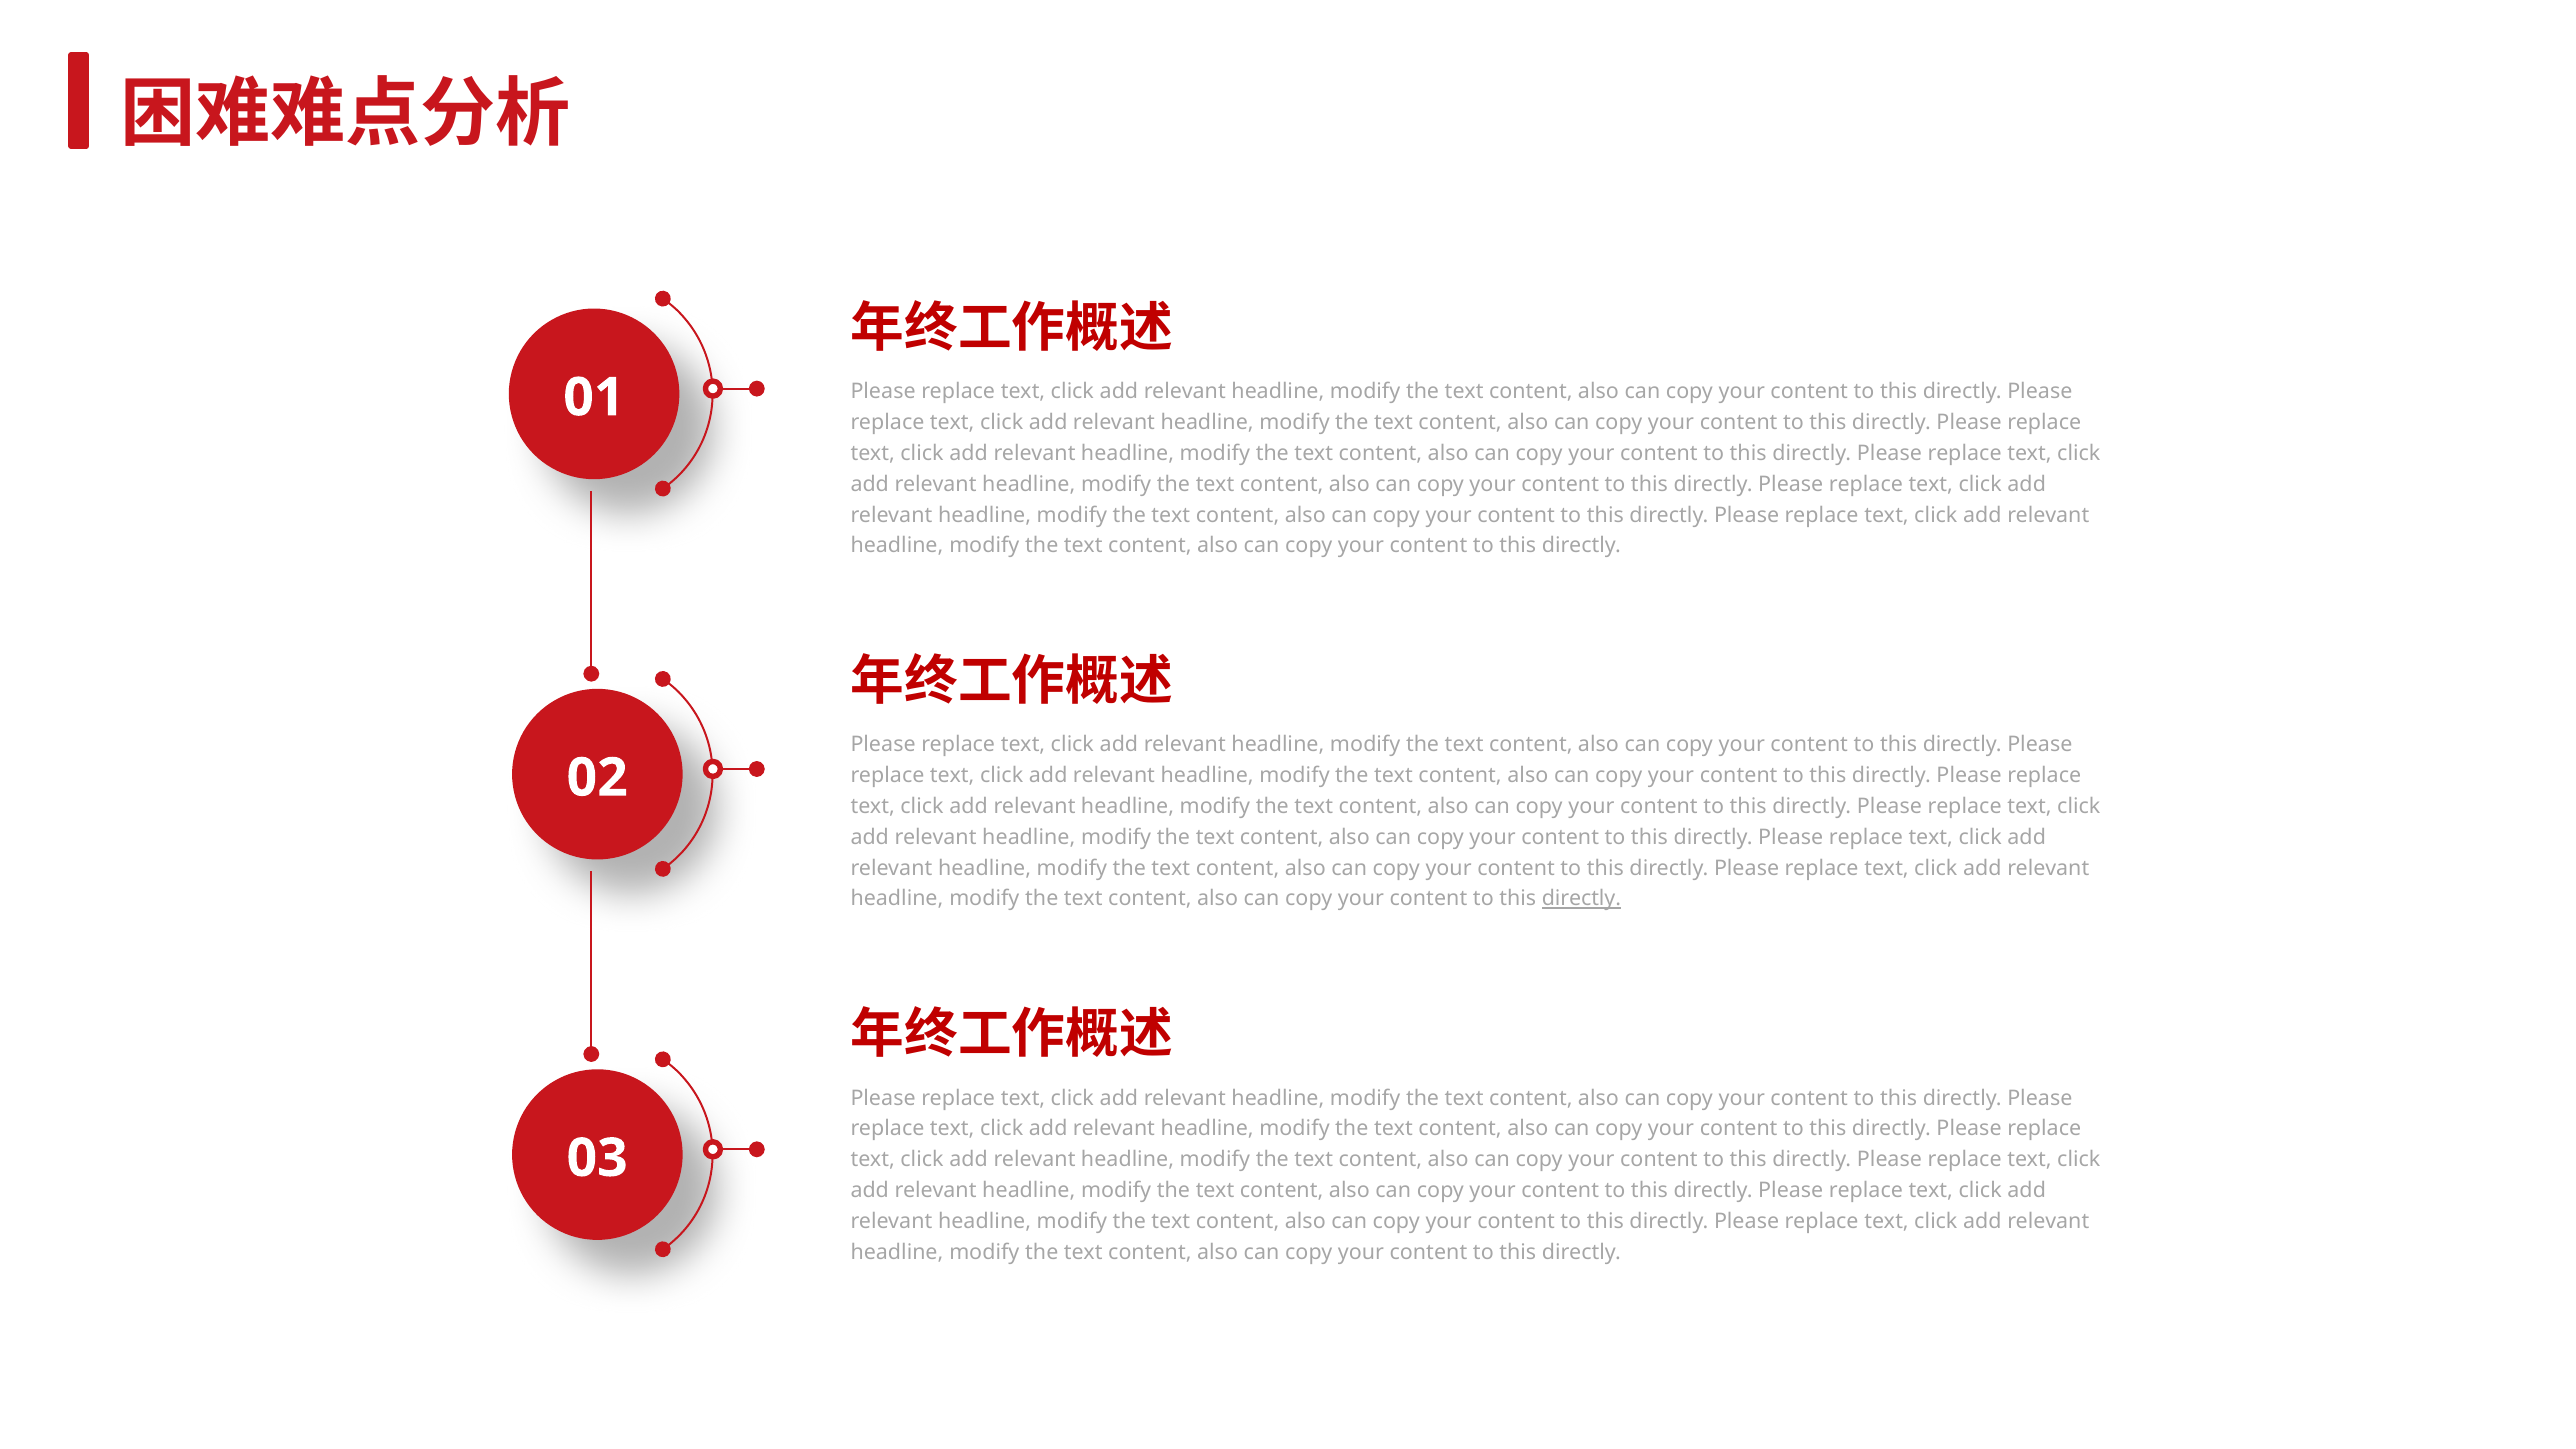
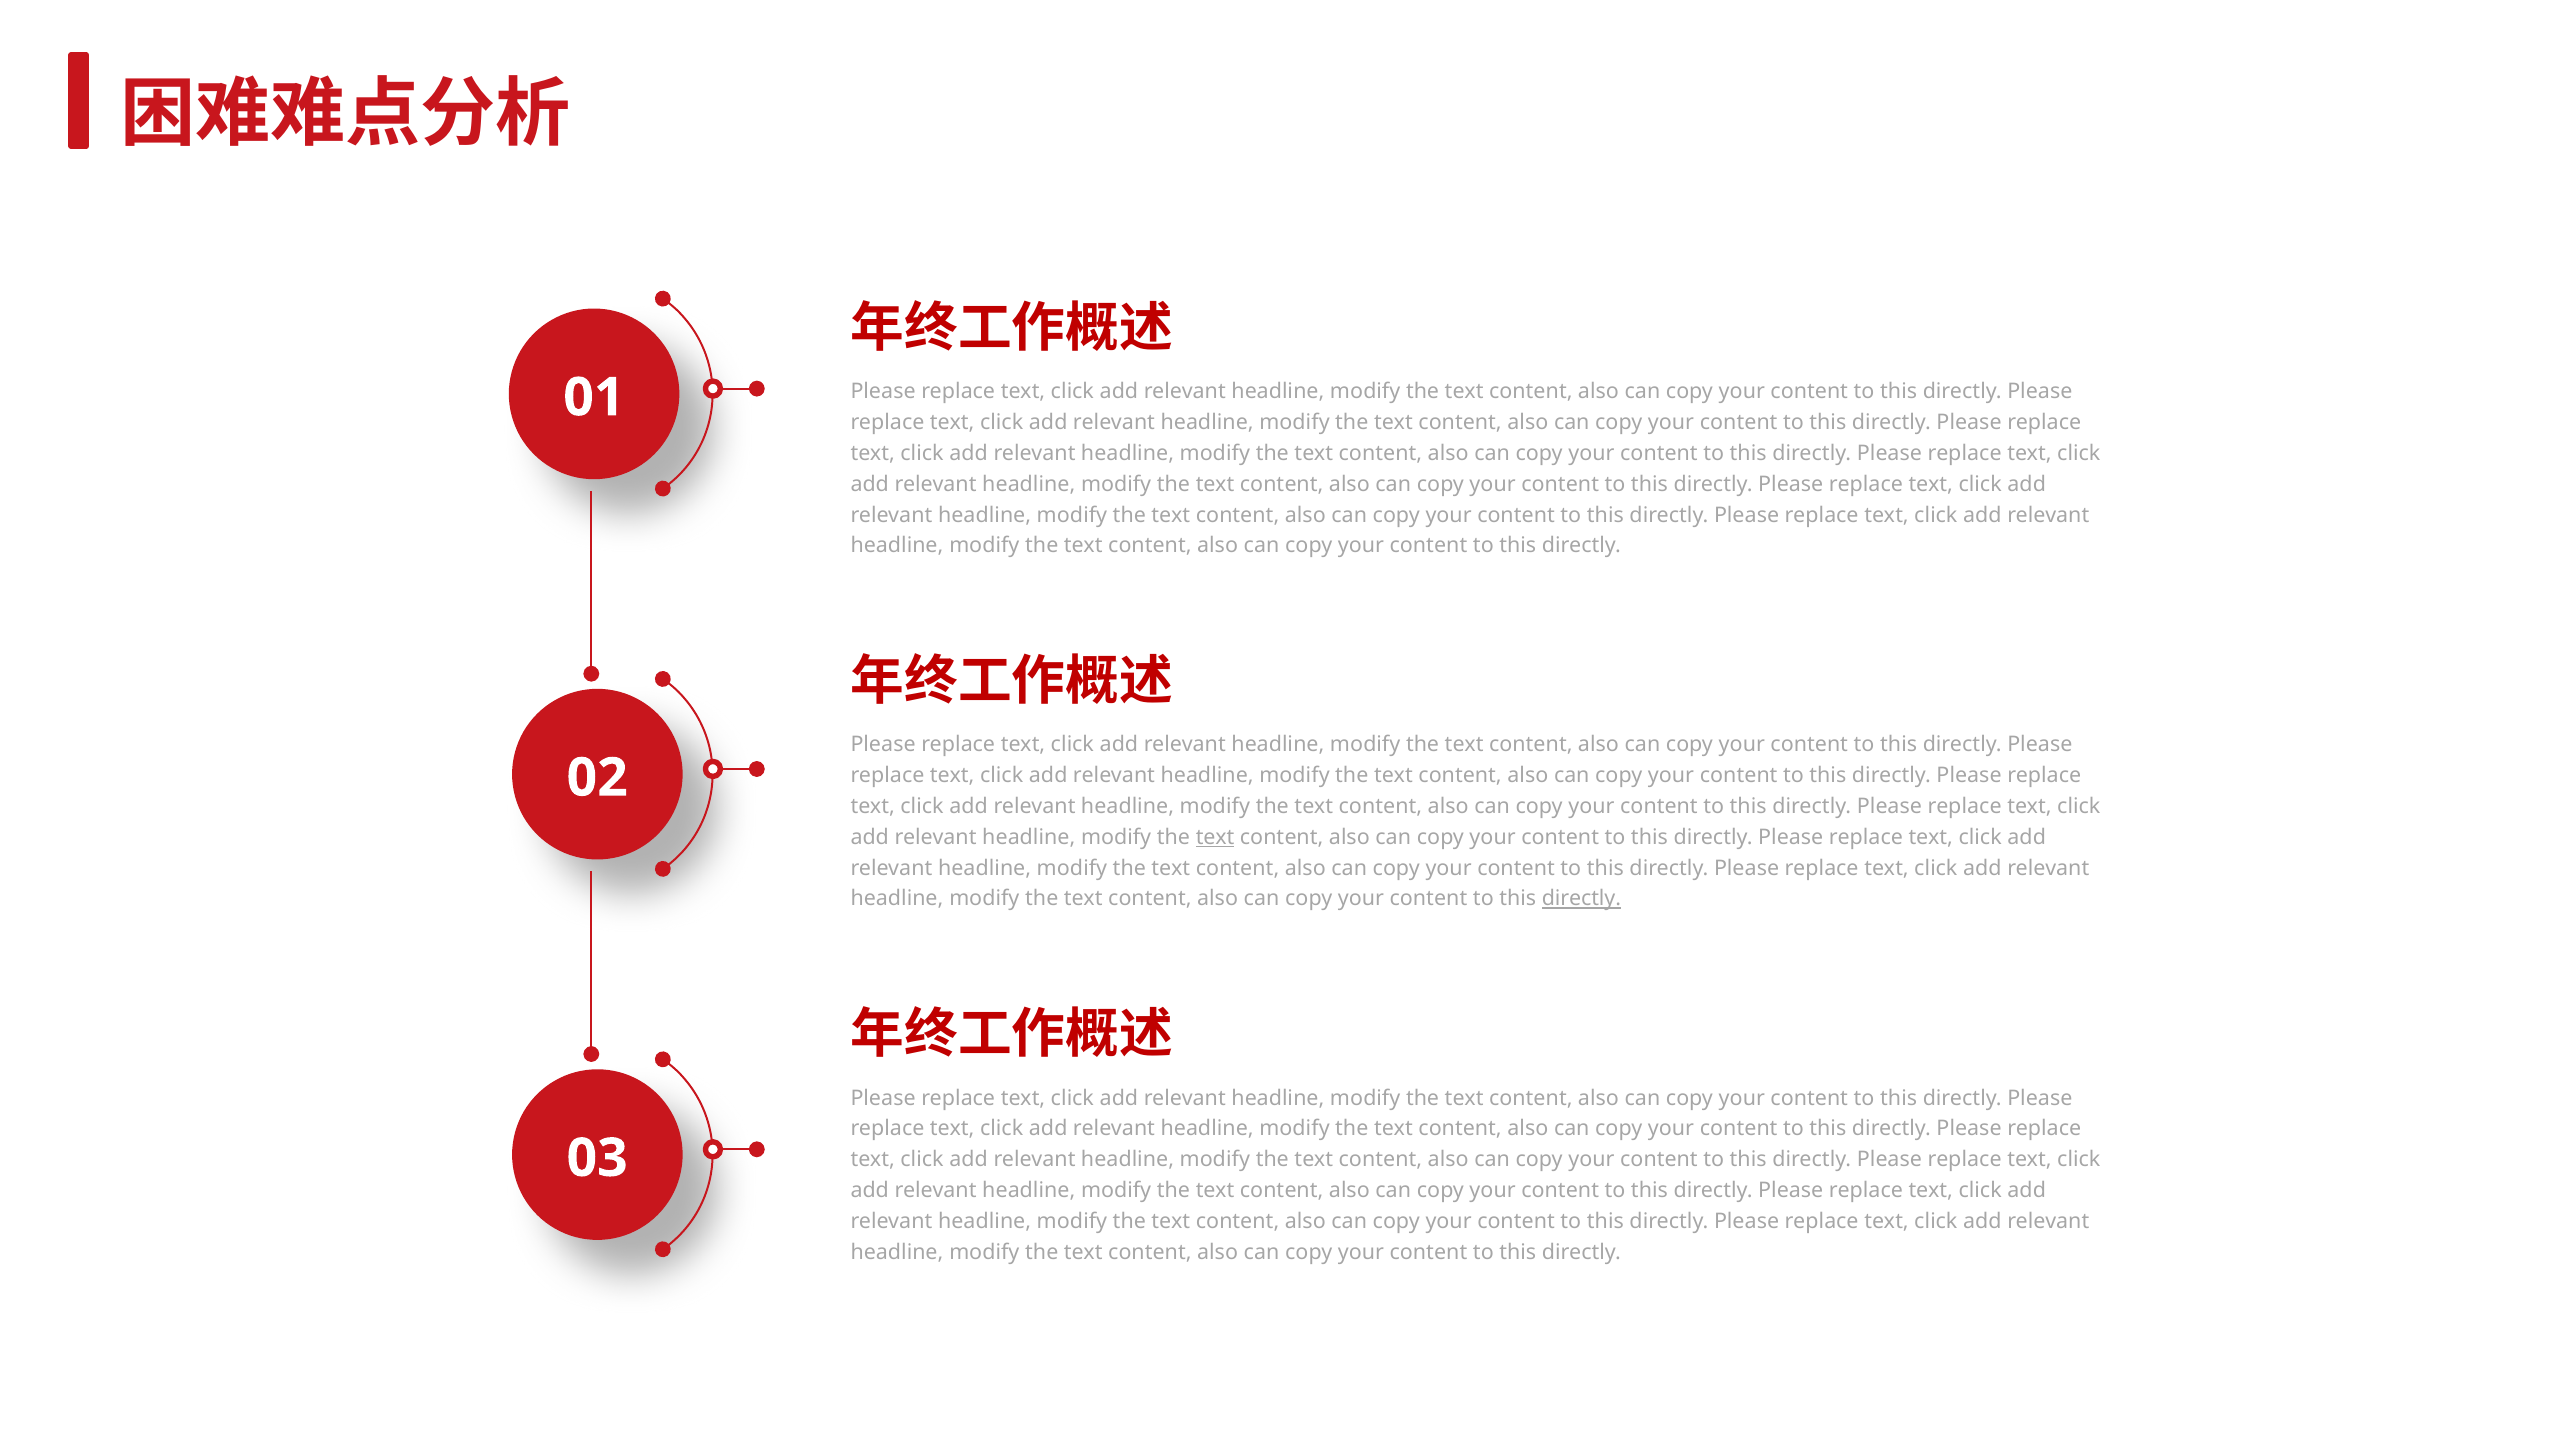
text underline: none -> present (1215, 837)
